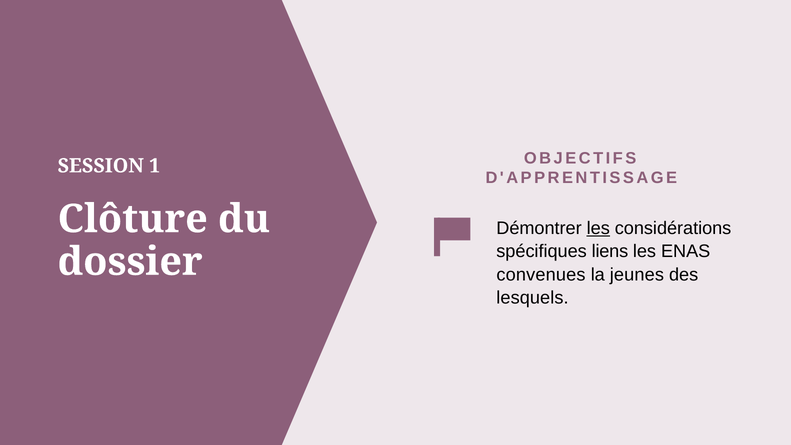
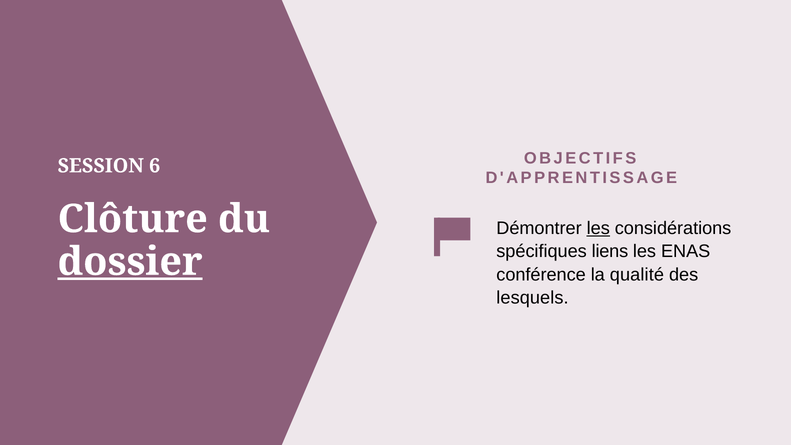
1: 1 -> 6 (155, 166)
dossier underline: none -> present (130, 262)
convenues: convenues -> conférence (541, 275)
jeunes: jeunes -> qualité (637, 275)
